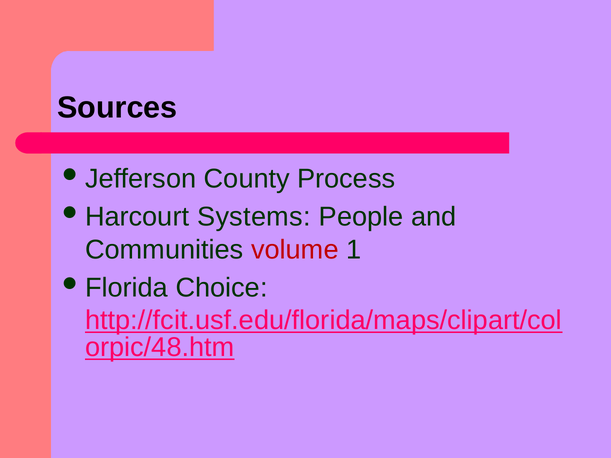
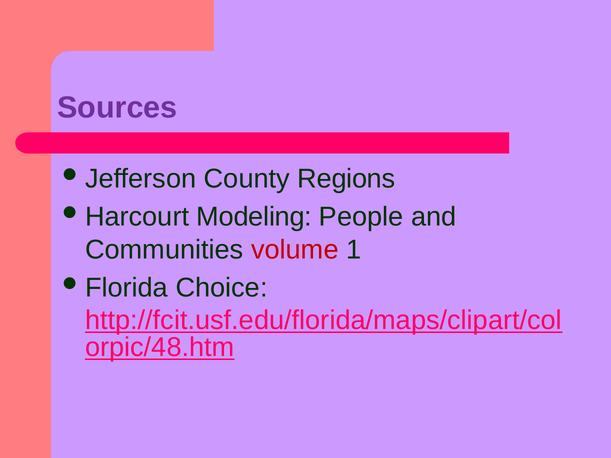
Sources colour: black -> purple (117, 108)
Process: Process -> Regions (346, 179)
Systems: Systems -> Modeling (254, 217)
